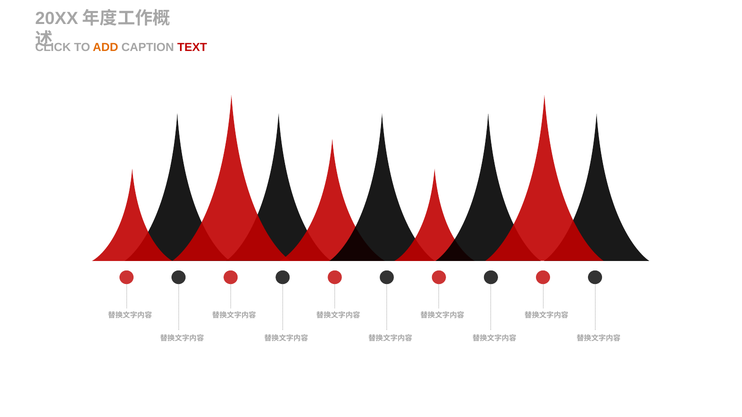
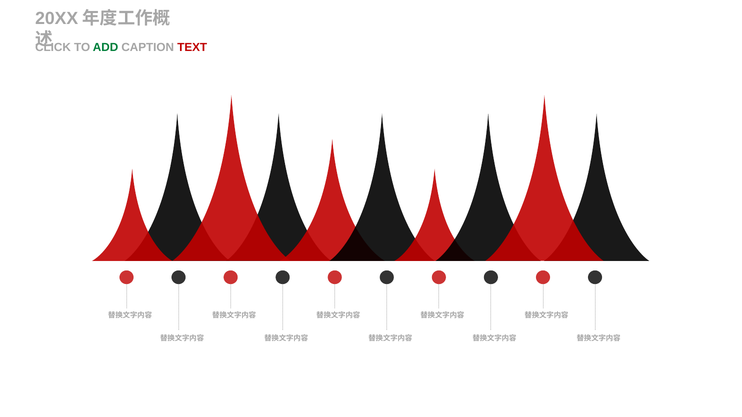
ADD colour: orange -> green (106, 48)
